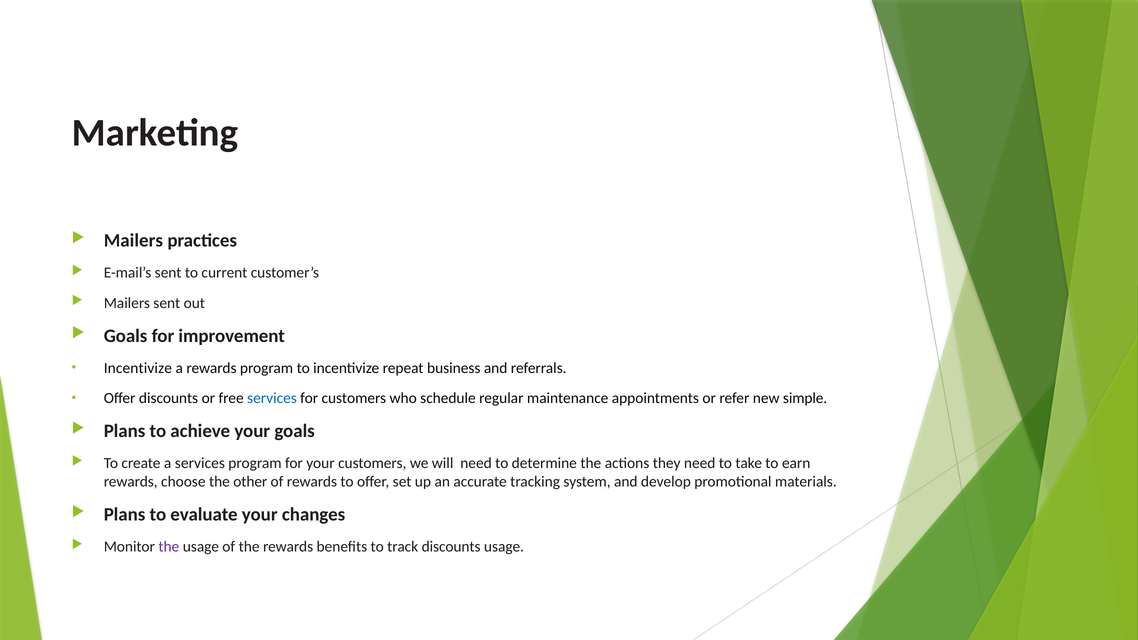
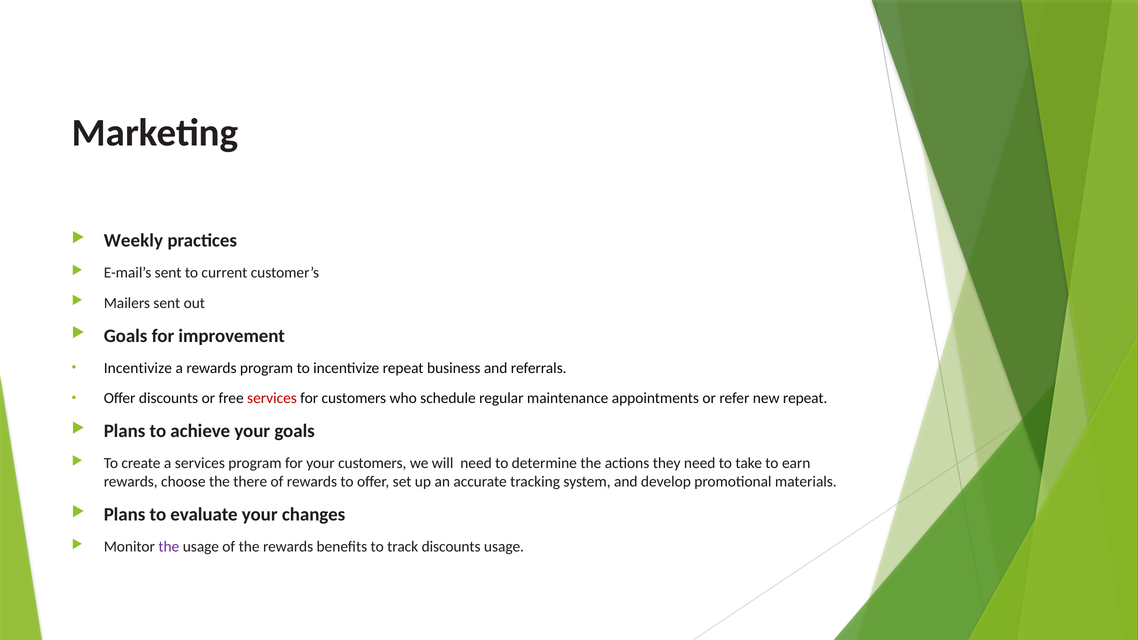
Mailers: Mailers -> Weekly (133, 240)
services colour: blue -> red (272, 398)
new simple: simple -> repeat (805, 398)
other: other -> there (250, 482)
